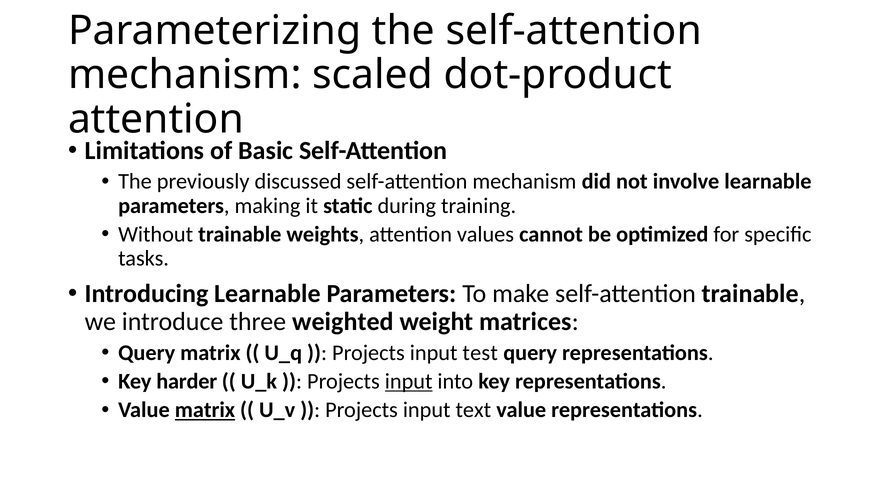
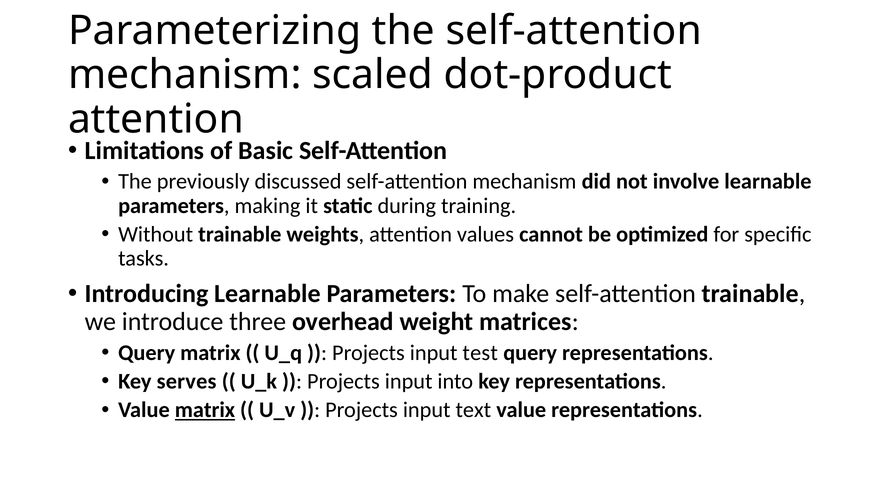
weighted: weighted -> overhead (343, 322)
harder: harder -> serves (187, 381)
input underline: present -> none (409, 381)
